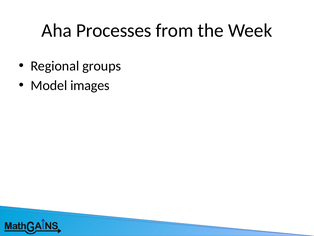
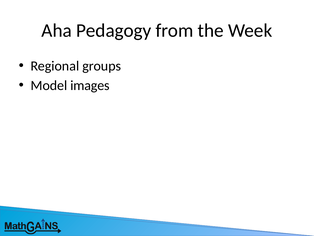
Processes: Processes -> Pedagogy (114, 30)
